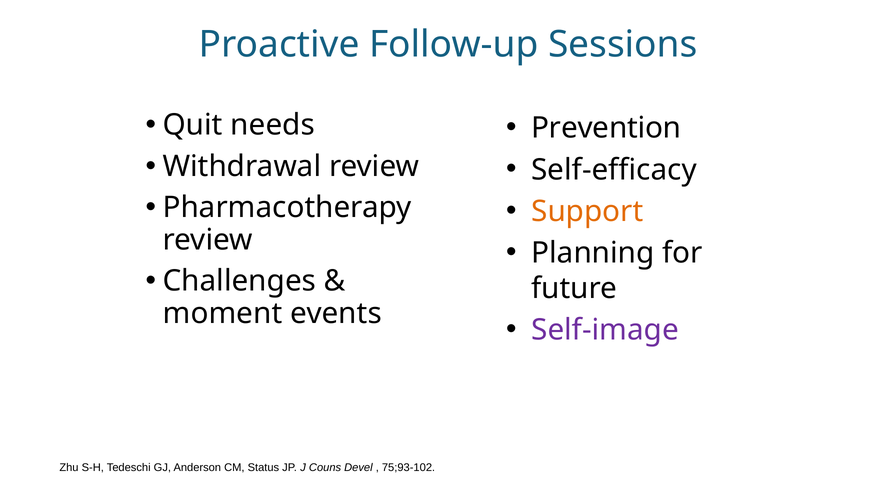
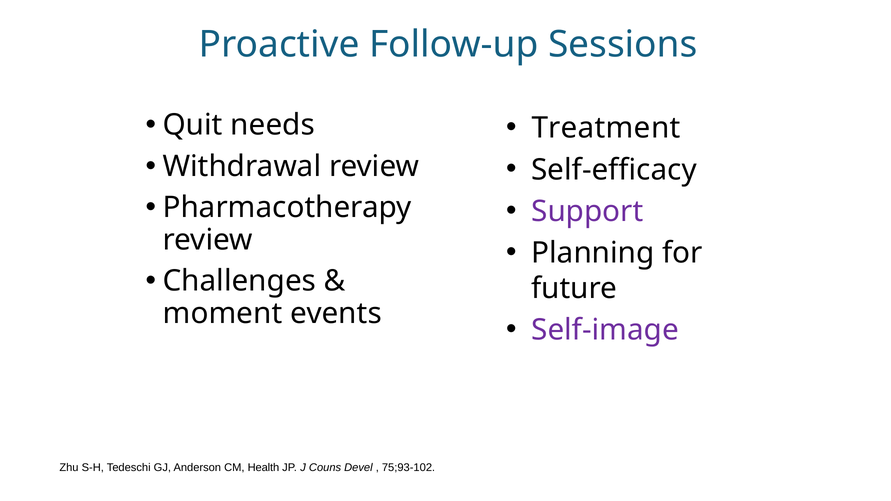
Prevention: Prevention -> Treatment (606, 128)
Support colour: orange -> purple (587, 211)
Status: Status -> Health (263, 468)
